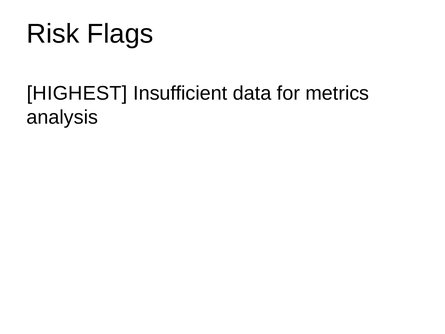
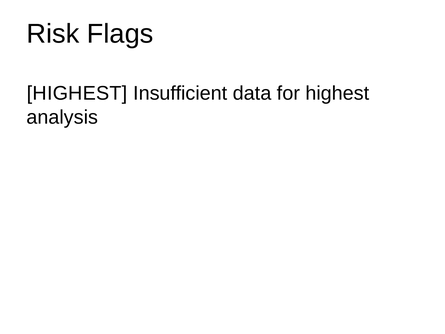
for metrics: metrics -> highest (337, 93)
